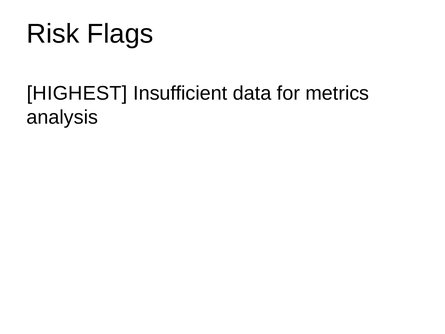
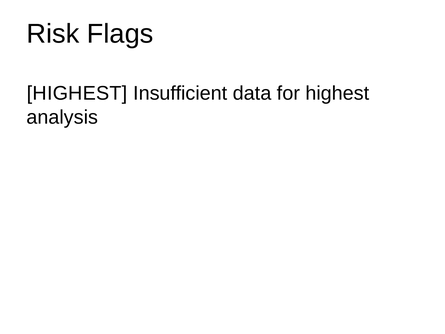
for metrics: metrics -> highest (337, 93)
